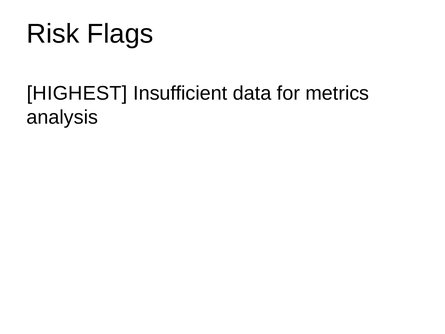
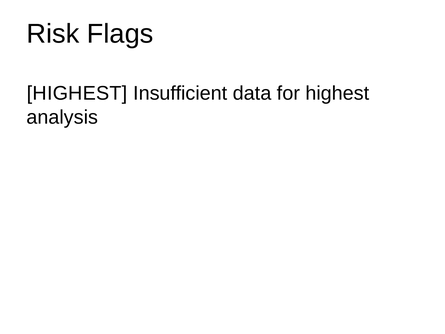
for metrics: metrics -> highest (337, 93)
